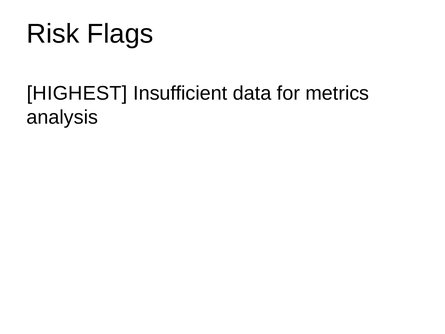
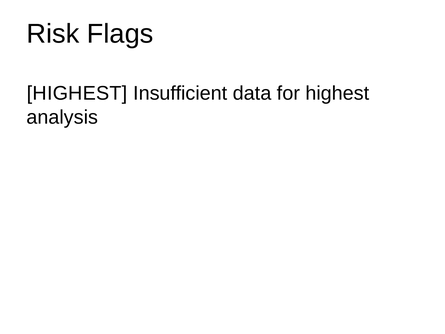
for metrics: metrics -> highest (337, 93)
